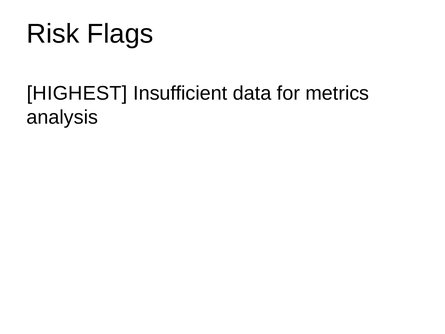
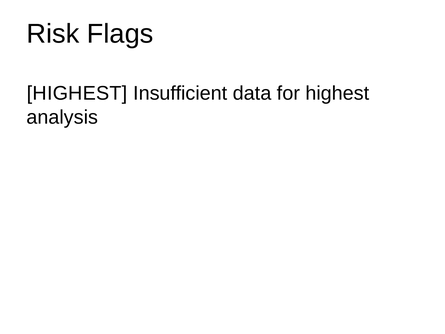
for metrics: metrics -> highest (337, 93)
